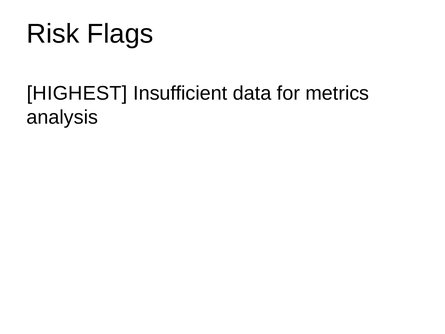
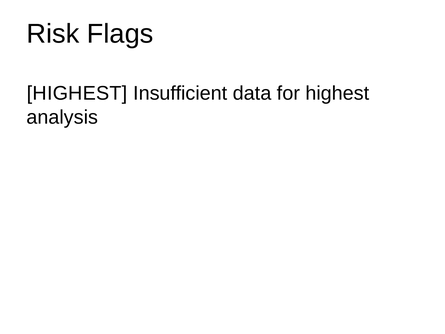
for metrics: metrics -> highest (337, 93)
